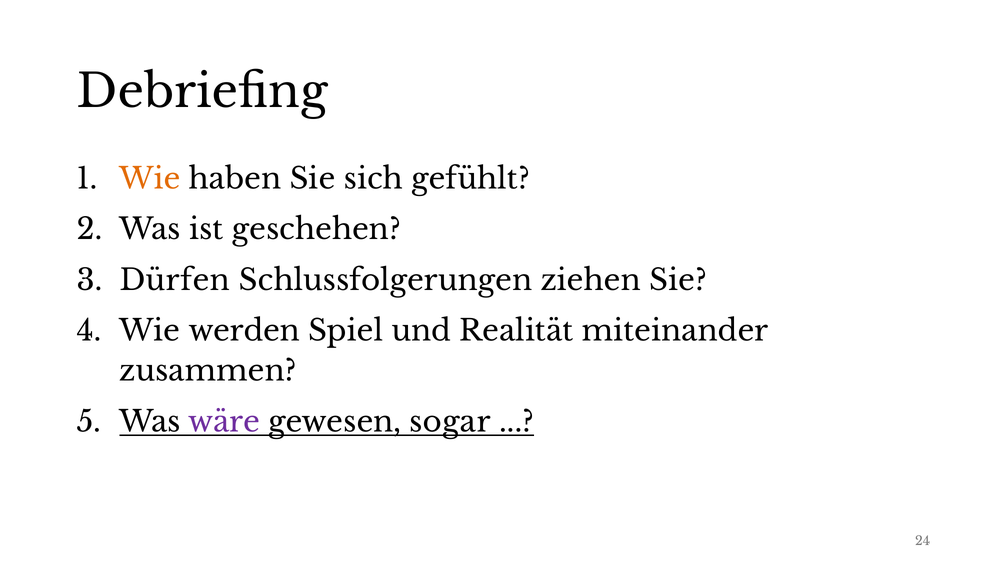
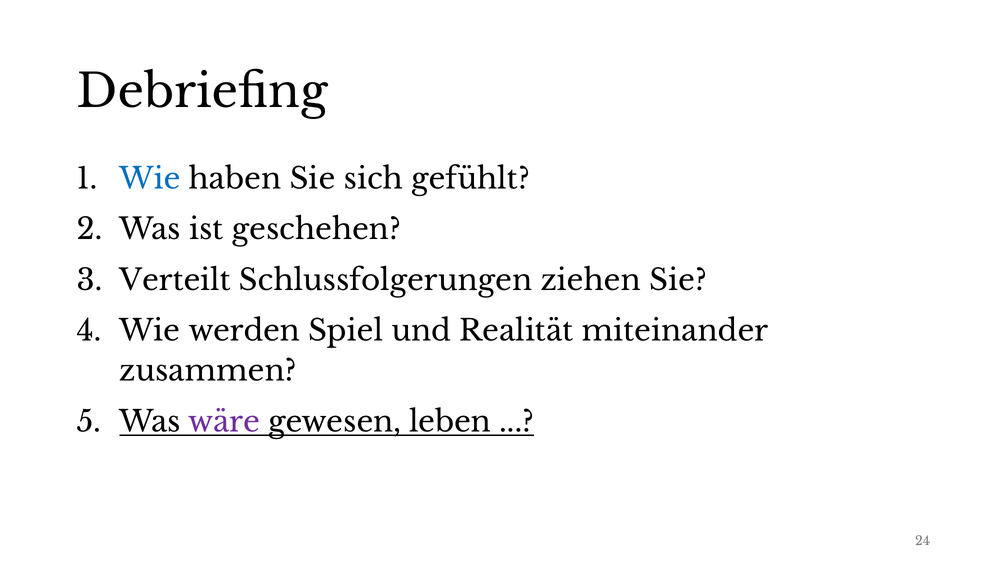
Wie colour: orange -> blue (150, 179)
Dürfen: Dürfen -> Verteilt (175, 281)
sogar: sogar -> leben (450, 422)
